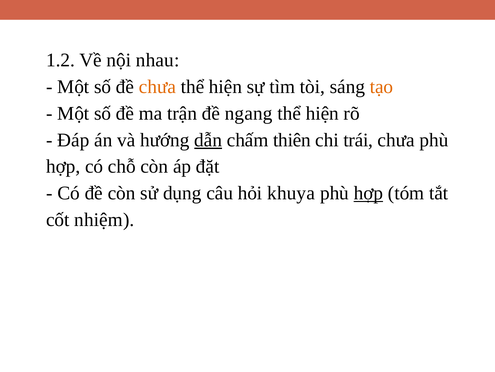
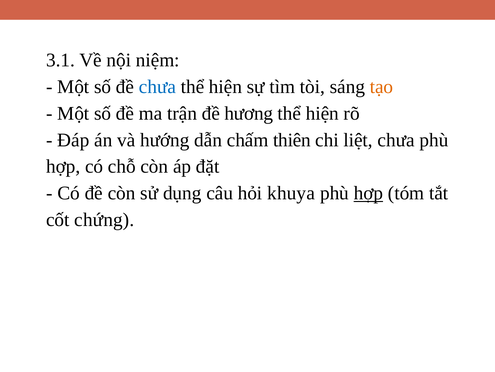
1.2: 1.2 -> 3.1 (61, 60)
nhau: nhau -> niệm (158, 60)
chưa colour: orange -> blue (157, 87)
ngang: ngang -> hương (249, 113)
dẫn underline: present -> none (208, 140)
trái: trái -> liệt (358, 140)
nhiệm: nhiệm -> chứng (104, 219)
